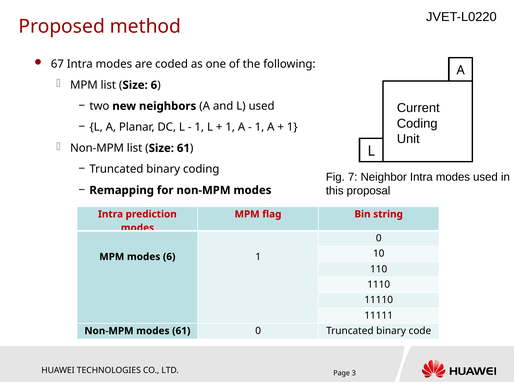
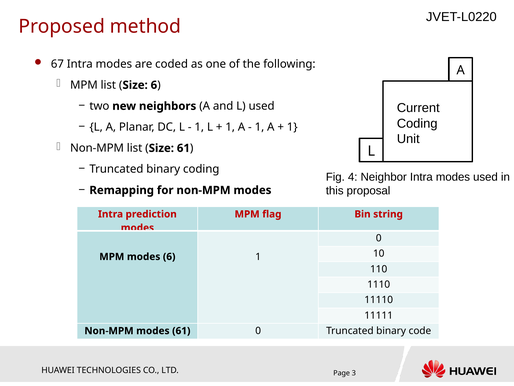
7: 7 -> 4 (353, 177)
